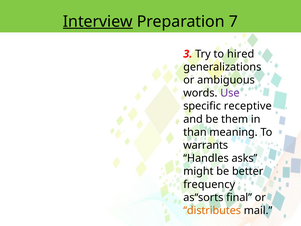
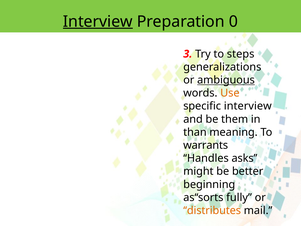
7: 7 -> 0 (233, 21)
hired: hired -> steps (241, 54)
ambiguous underline: none -> present (226, 80)
Use colour: purple -> orange (230, 93)
specific receptive: receptive -> interview (248, 106)
frequency: frequency -> beginning (209, 184)
final: final -> fully (239, 197)
